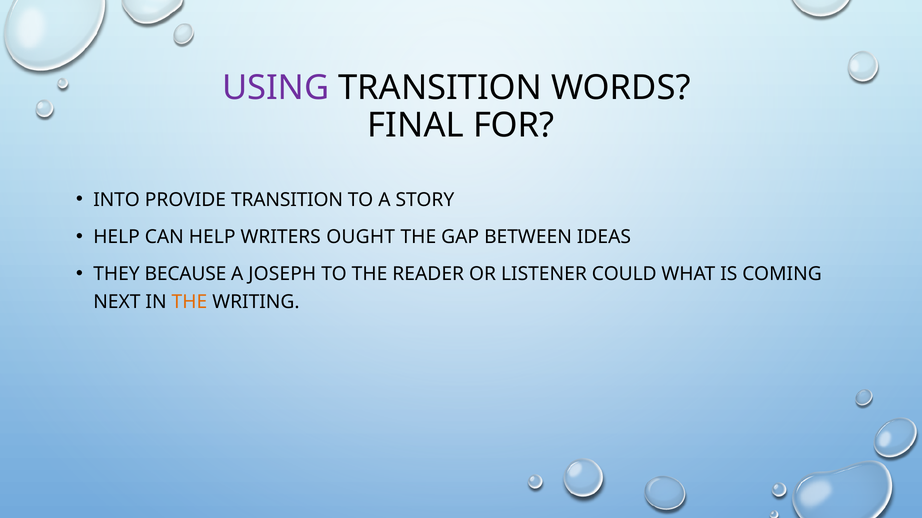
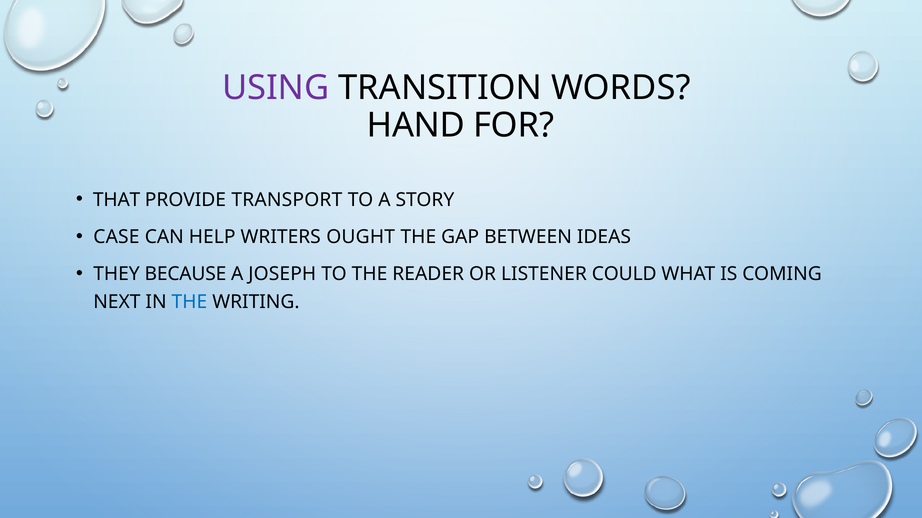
FINAL: FINAL -> HAND (416, 126)
INTO: INTO -> THAT (117, 200)
PROVIDE TRANSITION: TRANSITION -> TRANSPORT (287, 200)
HELP: HELP -> CASE (116, 237)
THE colour: orange -> blue (189, 302)
